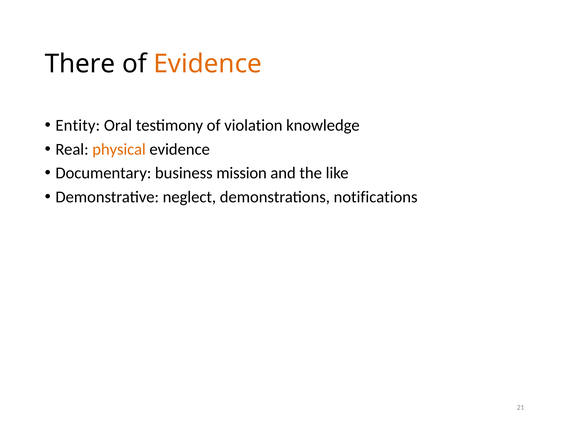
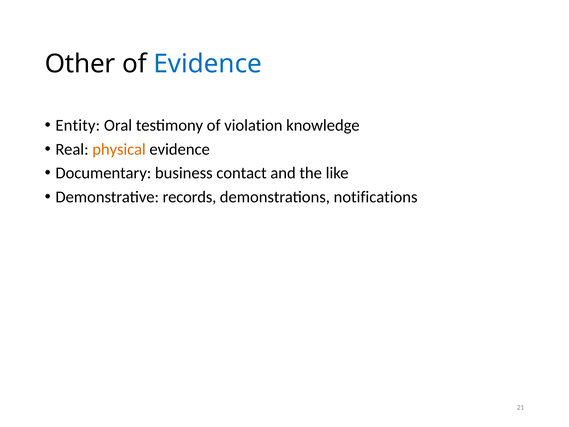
There: There -> Other (80, 64)
Evidence colour: orange -> blue (208, 64)
mission: mission -> contact (242, 173)
neglect: neglect -> records (189, 197)
